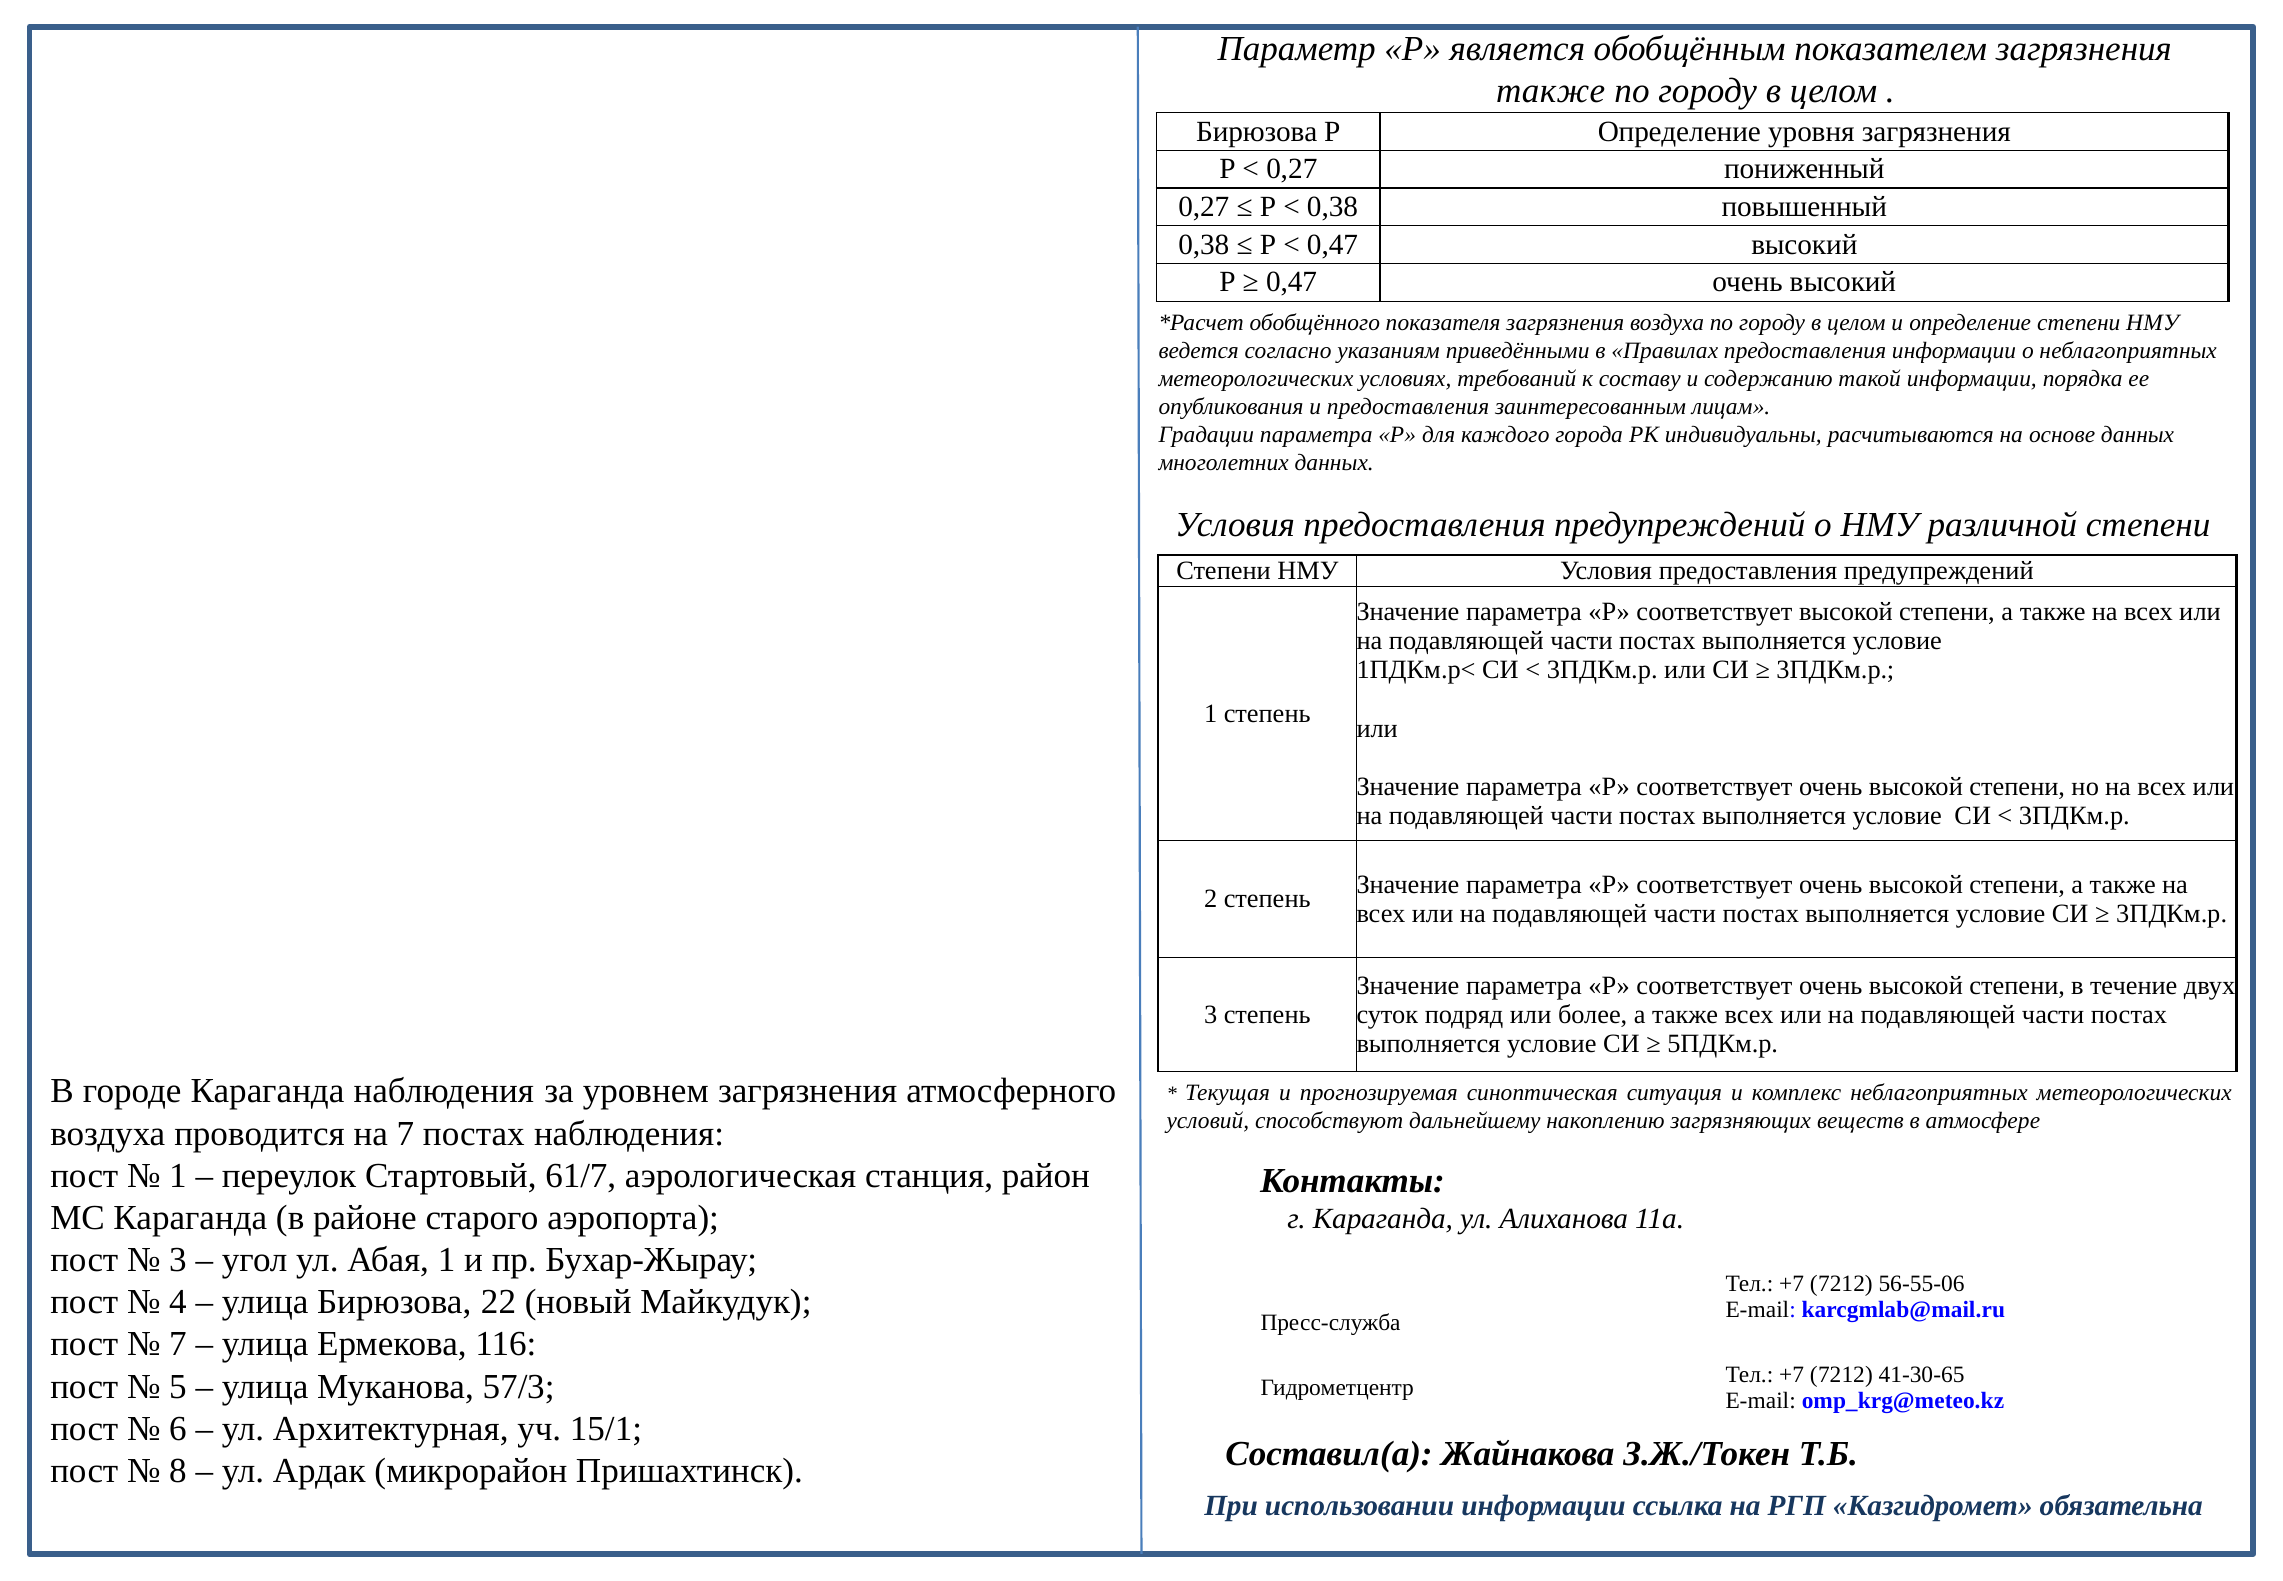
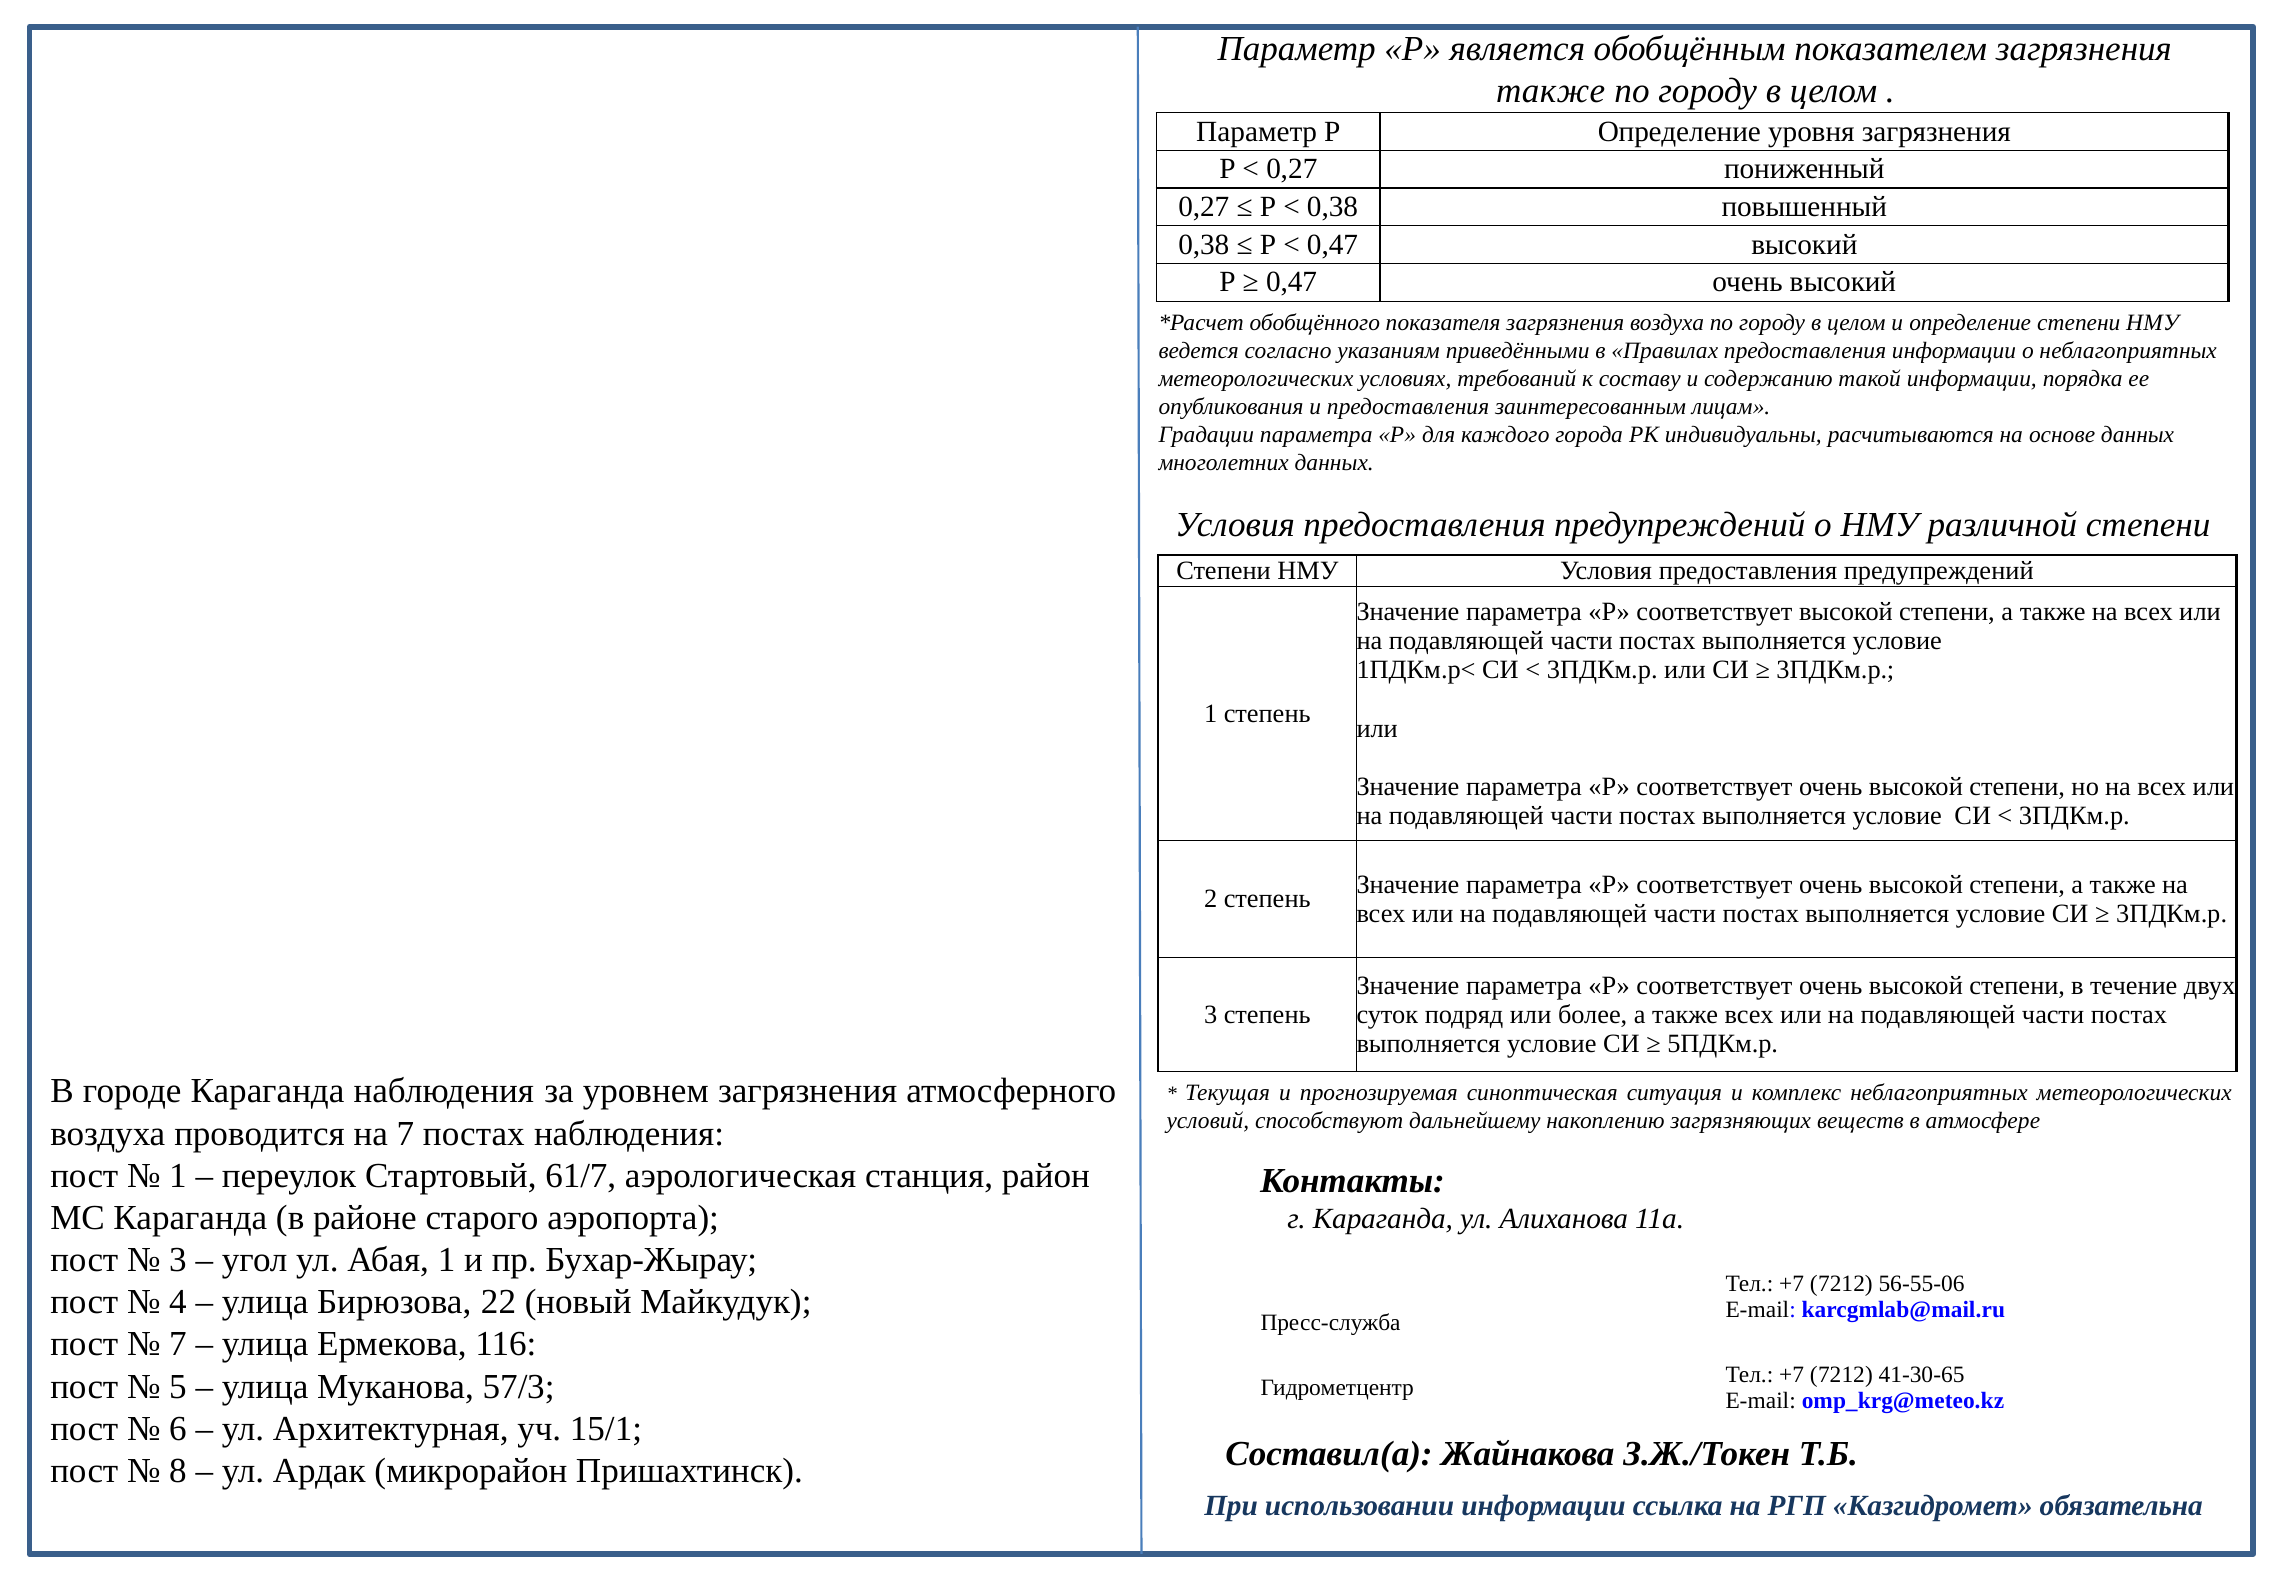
Бирюзова: Бирюзова -> Параметр (1257, 131)
